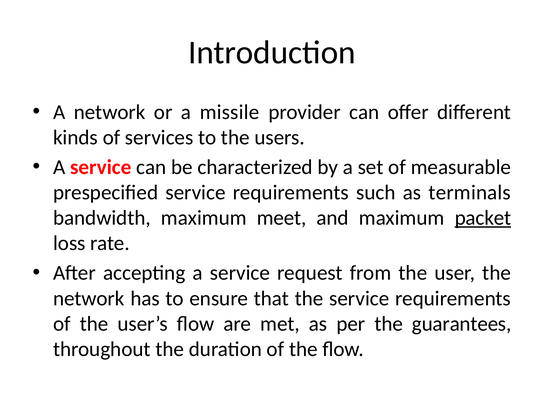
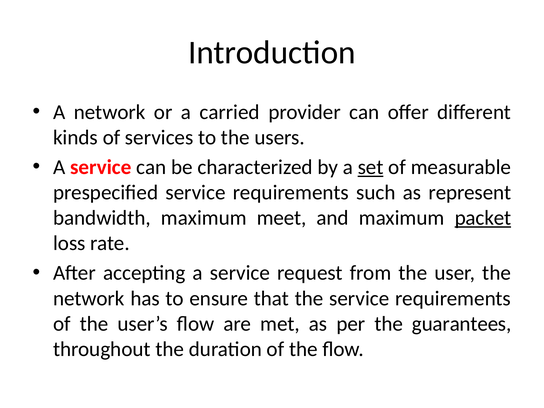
missile: missile -> carried (230, 112)
set underline: none -> present (371, 167)
terminals: terminals -> represent (470, 193)
